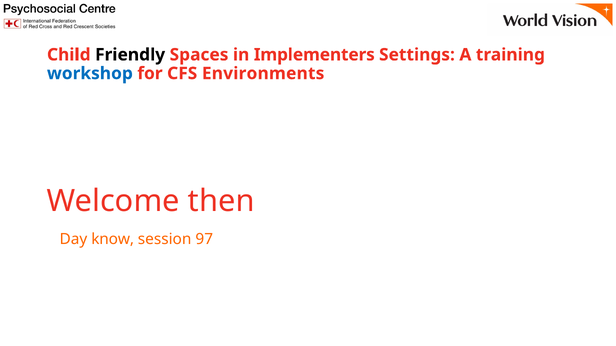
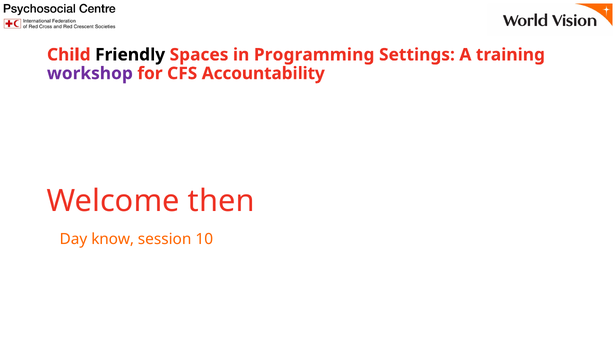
Implementers: Implementers -> Programming (314, 55)
workshop colour: blue -> purple (90, 74)
Environments: Environments -> Accountability (263, 74)
97: 97 -> 10 (204, 240)
